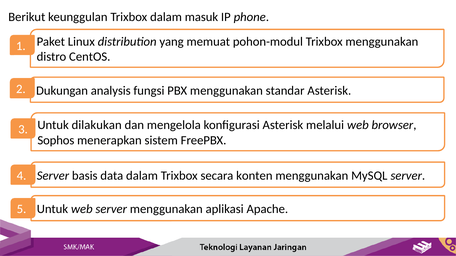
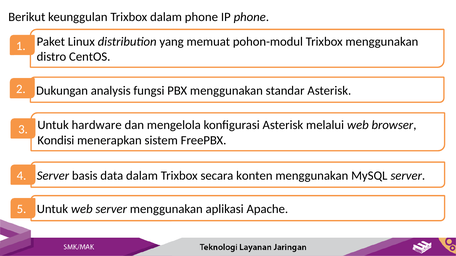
dalam masuk: masuk -> phone (201, 17)
dilakukan: dilakukan -> hardware (97, 125)
Sophos: Sophos -> Kondisi (56, 141)
